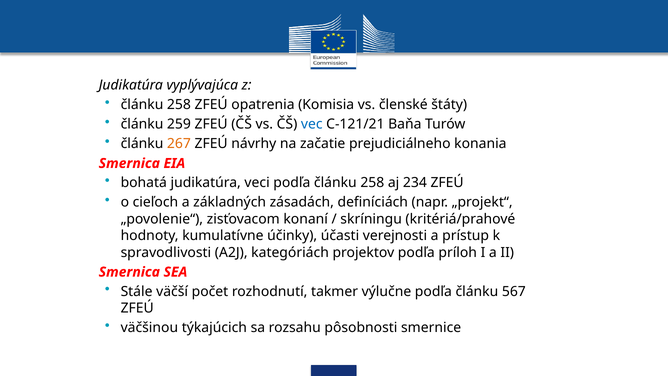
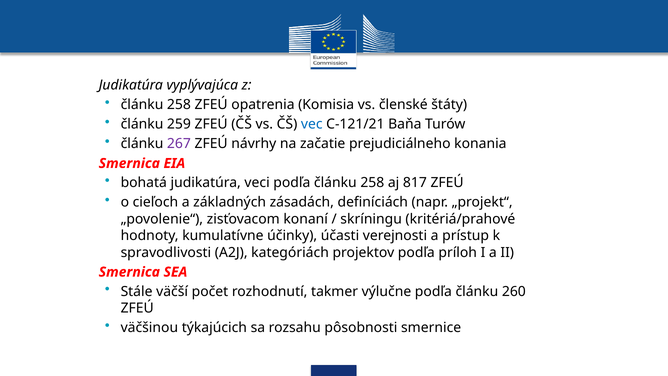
267 colour: orange -> purple (179, 144)
234: 234 -> 817 (415, 183)
567: 567 -> 260 (514, 291)
